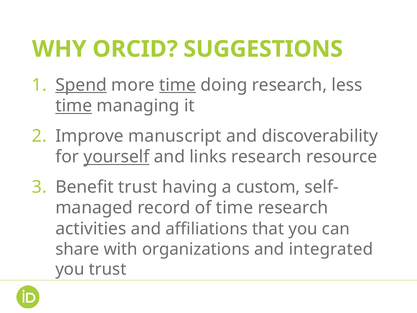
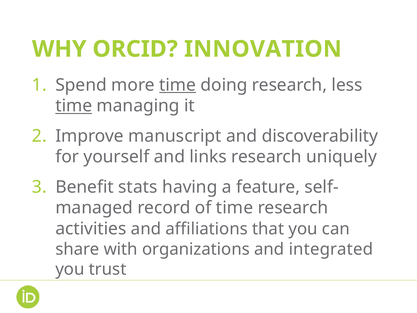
SUGGESTIONS: SUGGESTIONS -> INNOVATION (263, 49)
Spend underline: present -> none (81, 85)
yourself underline: present -> none (116, 157)
resource: resource -> uniquely (342, 157)
Benefit trust: trust -> stats (138, 187)
custom: custom -> feature (268, 187)
